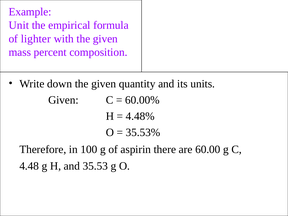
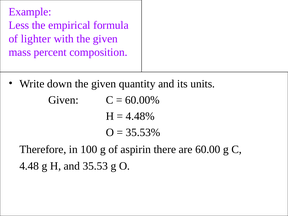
Unit: Unit -> Less (19, 25)
